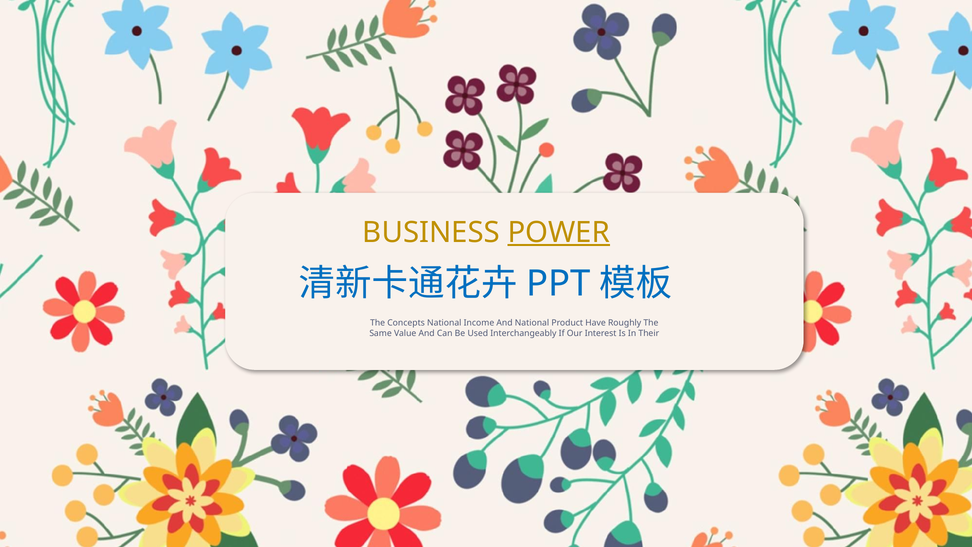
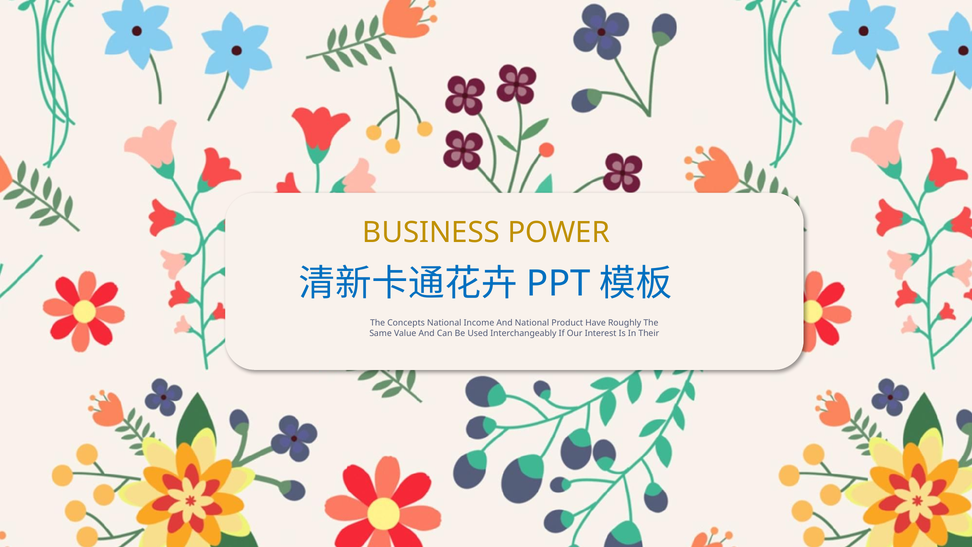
POWER underline: present -> none (559, 232)
